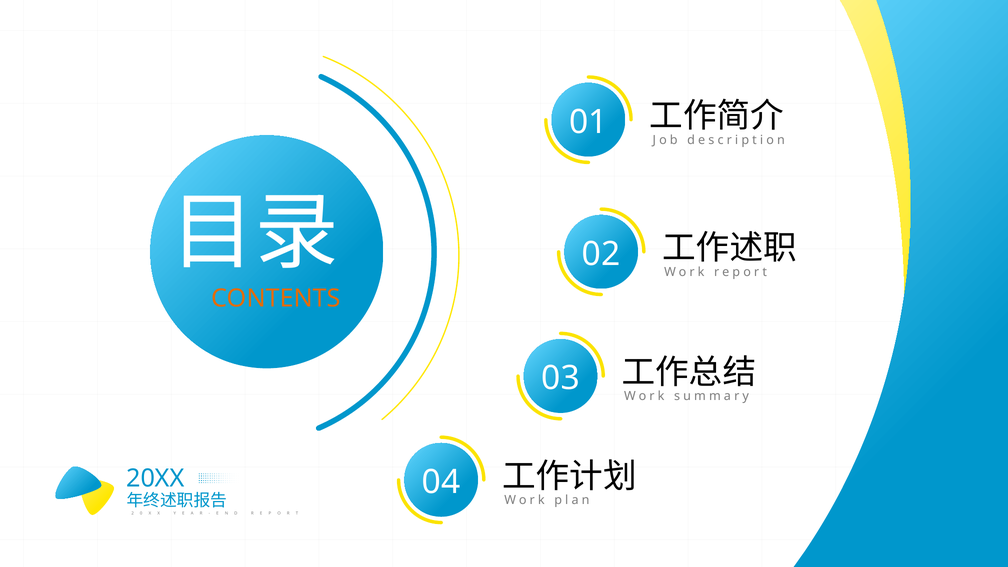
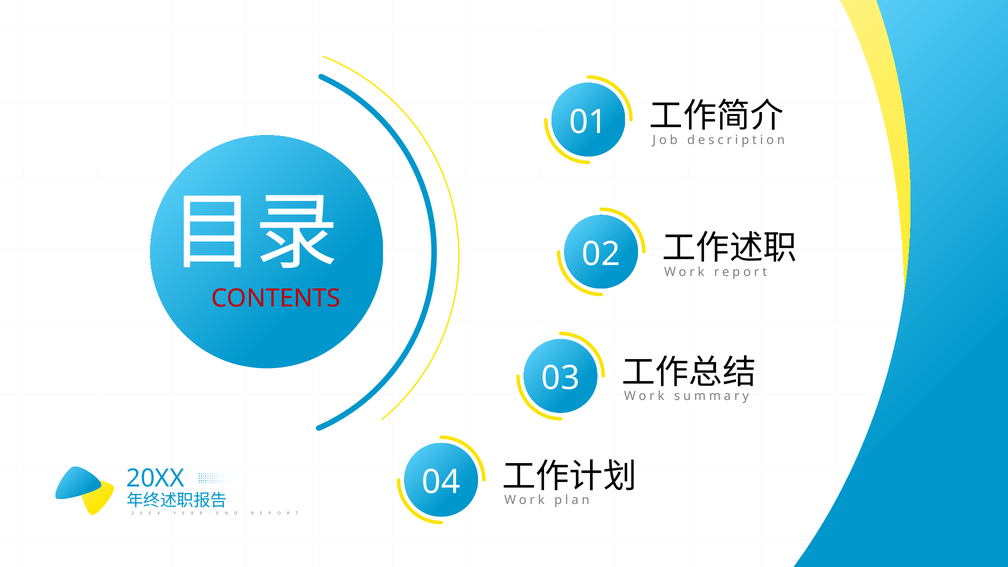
CONTENTS colour: orange -> red (276, 298)
